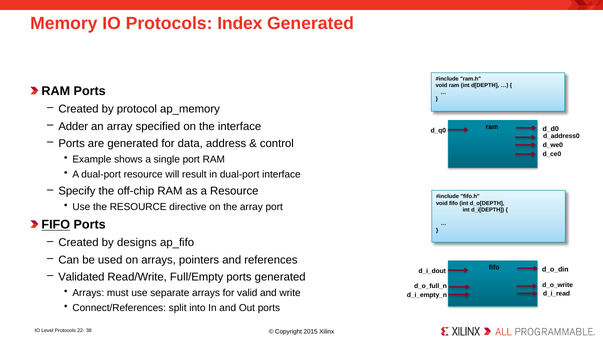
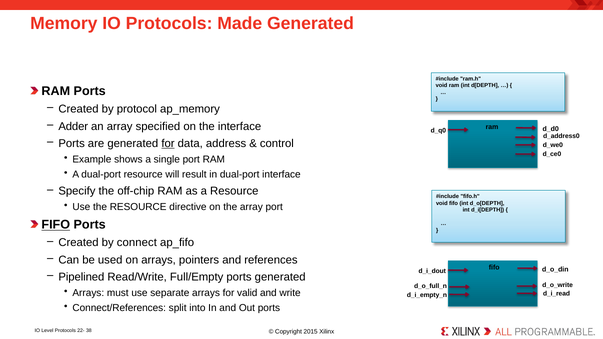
Index: Index -> Made (240, 23)
for underline: none -> present (168, 144)
designs: designs -> connect (137, 243)
Validated: Validated -> Pipelined (81, 277)
